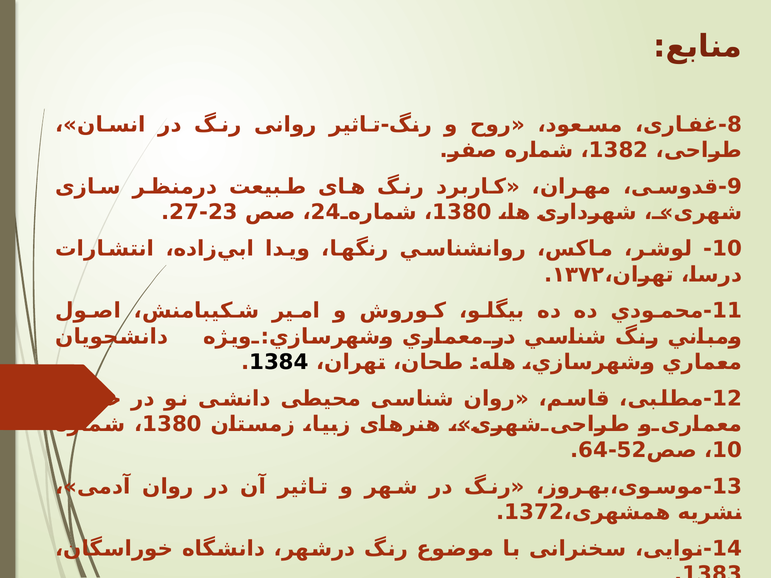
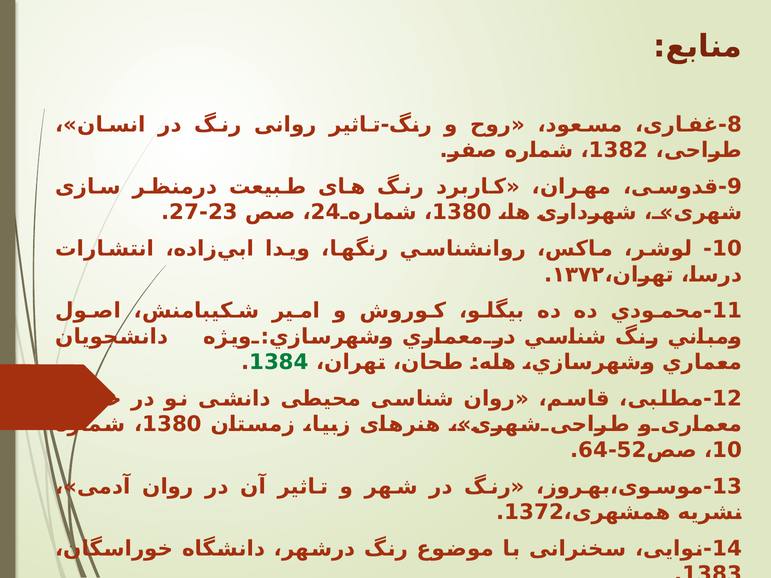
1384 colour: black -> green (279, 362)
